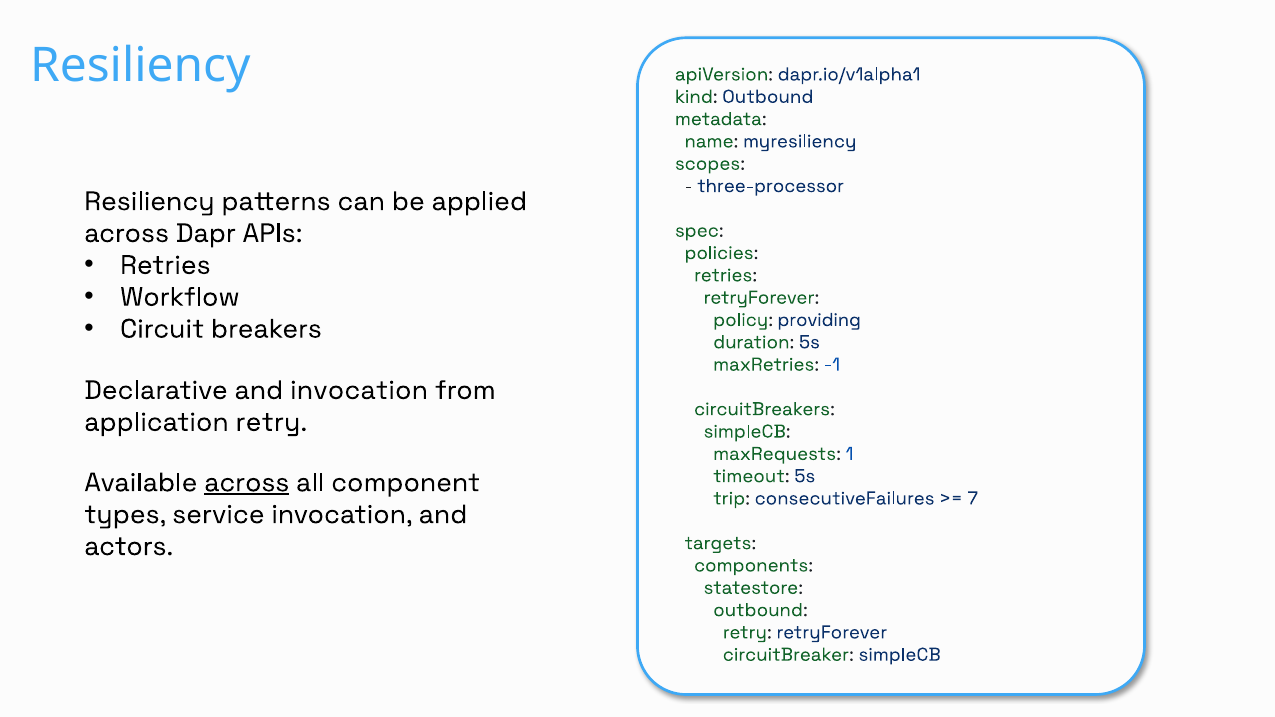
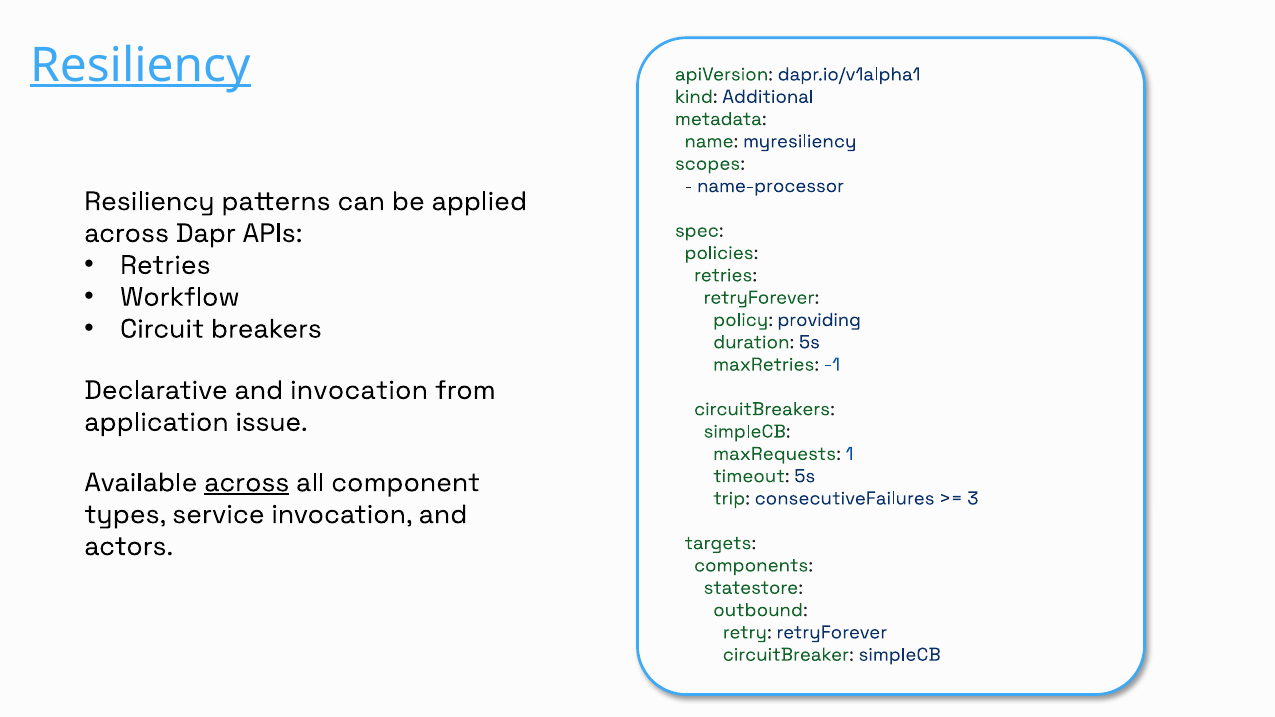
Resiliency underline: none -> present (140, 65)
kind Outbound: Outbound -> Additional (768, 97)
three-processor: three-processor -> name-processor (771, 186)
application retry: retry -> issue (272, 422)
7: 7 -> 3 (973, 498)
